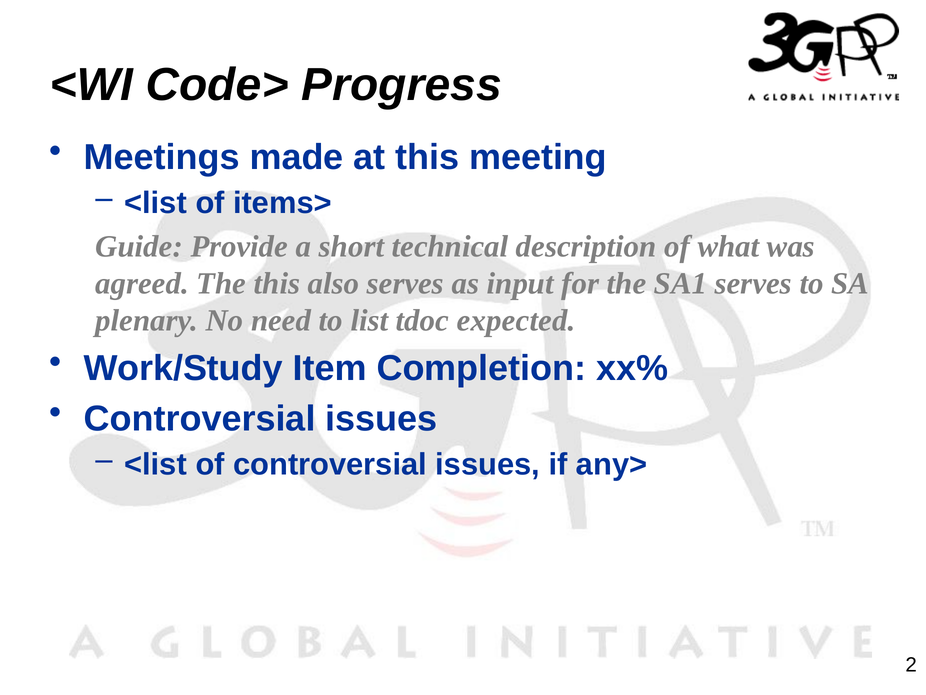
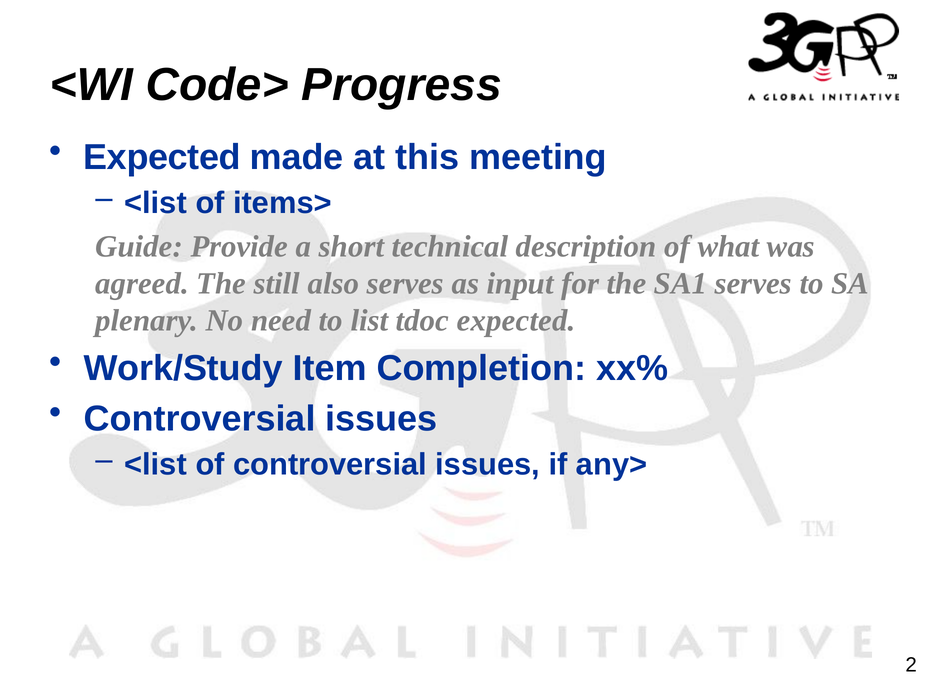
Meetings: Meetings -> Expected (162, 157)
The this: this -> still (277, 283)
